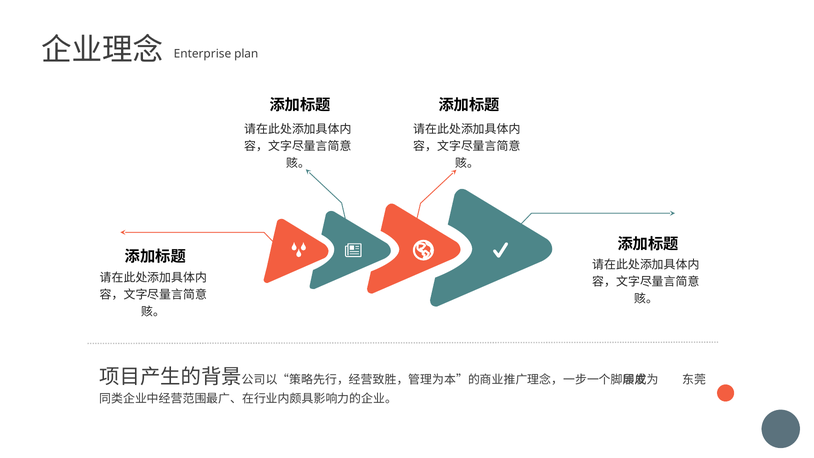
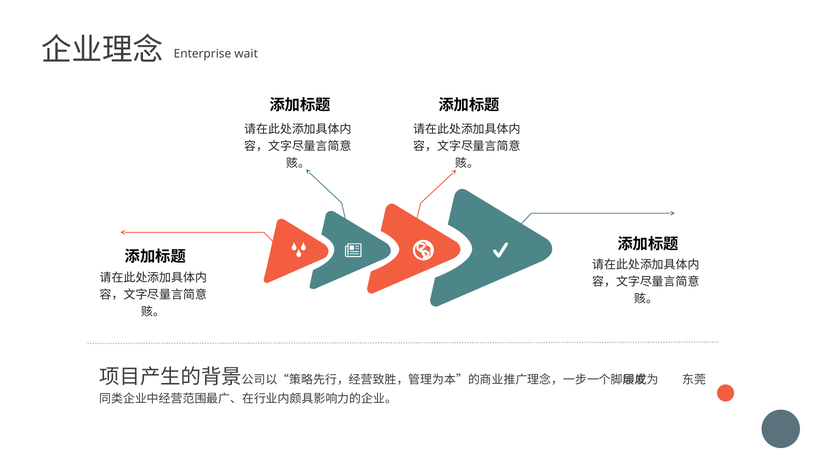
plan: plan -> wait (246, 54)
